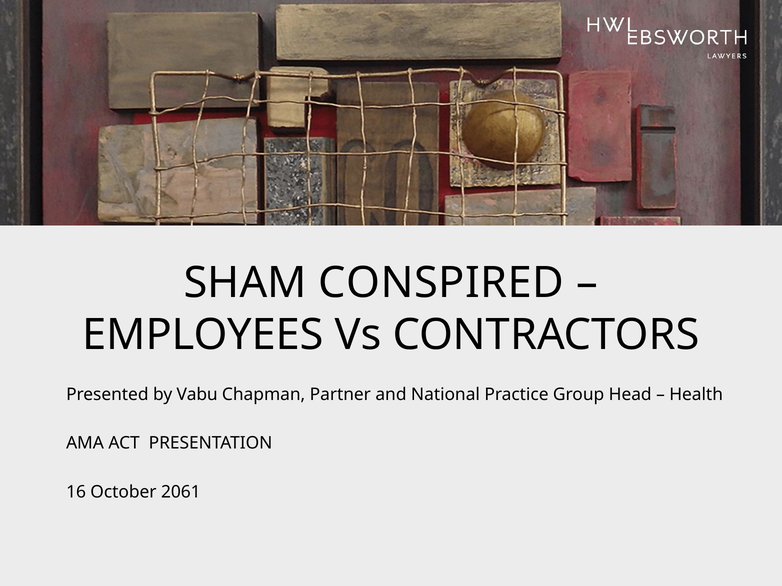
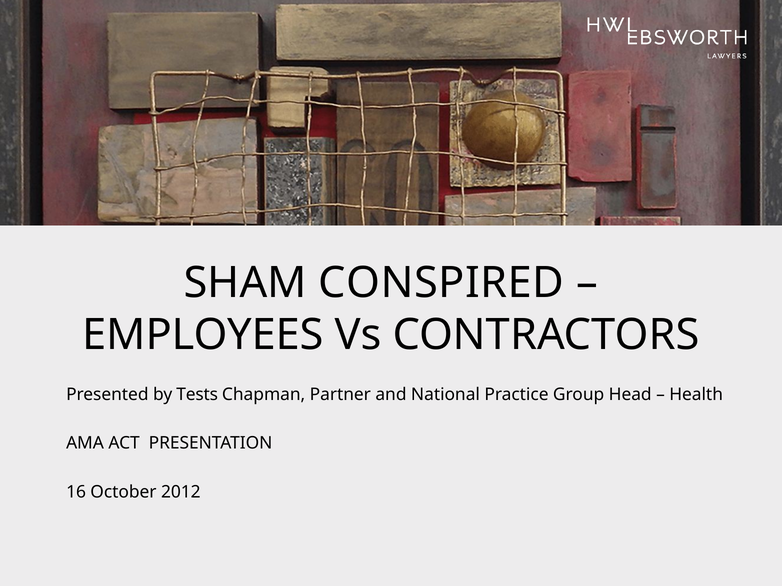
Vabu: Vabu -> Tests (197, 395)
2061: 2061 -> 2012 (181, 492)
